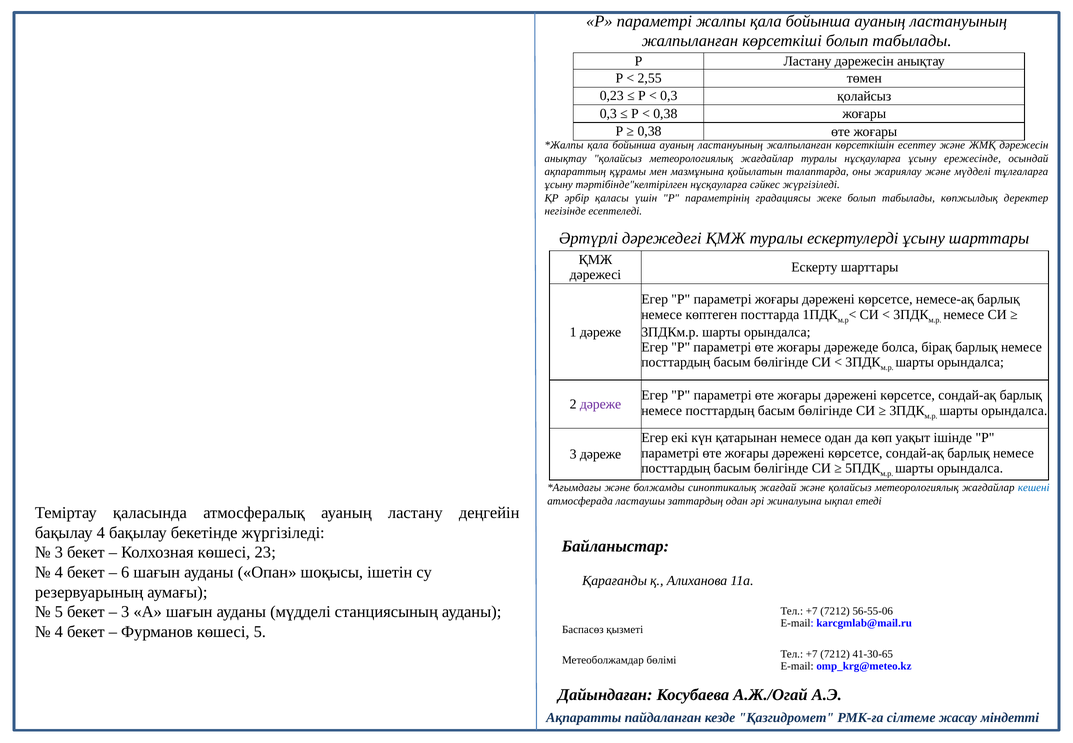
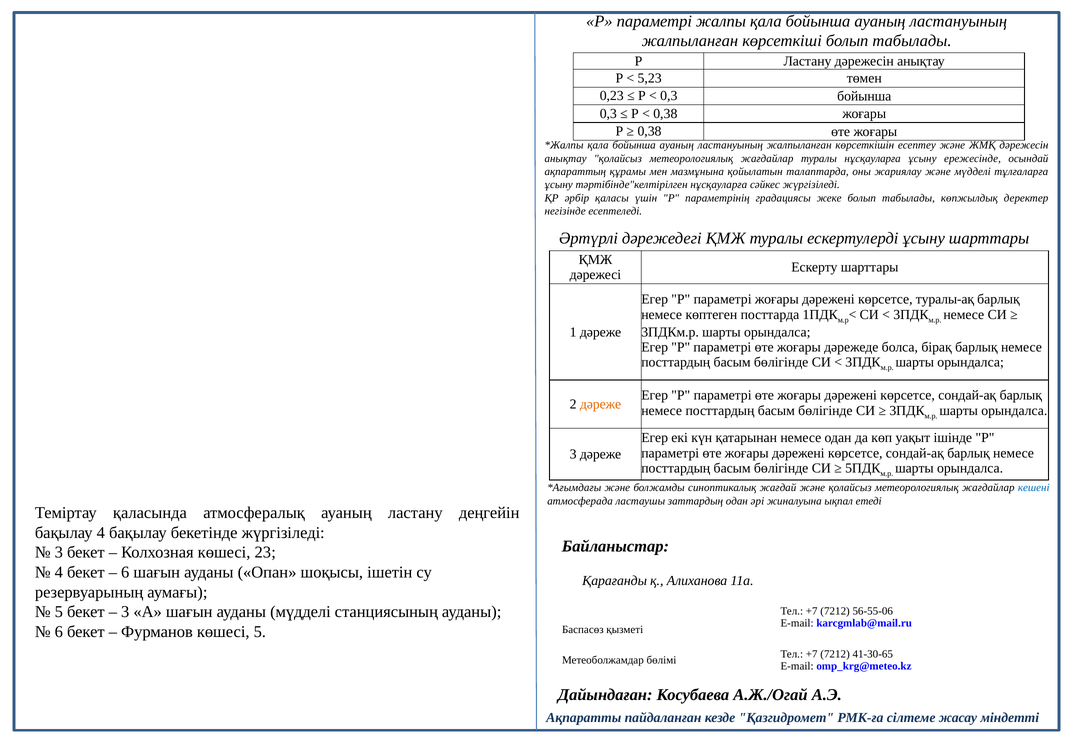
2,55: 2,55 -> 5,23 (650, 78)
0,3 қолайсыз: қолайсыз -> бойынша (864, 96)
немесе-ақ: немесе-ақ -> туралы-ақ (945, 299)
дәреже colour: purple -> orange (601, 404)
4: 4 -> 6 (59, 632)
